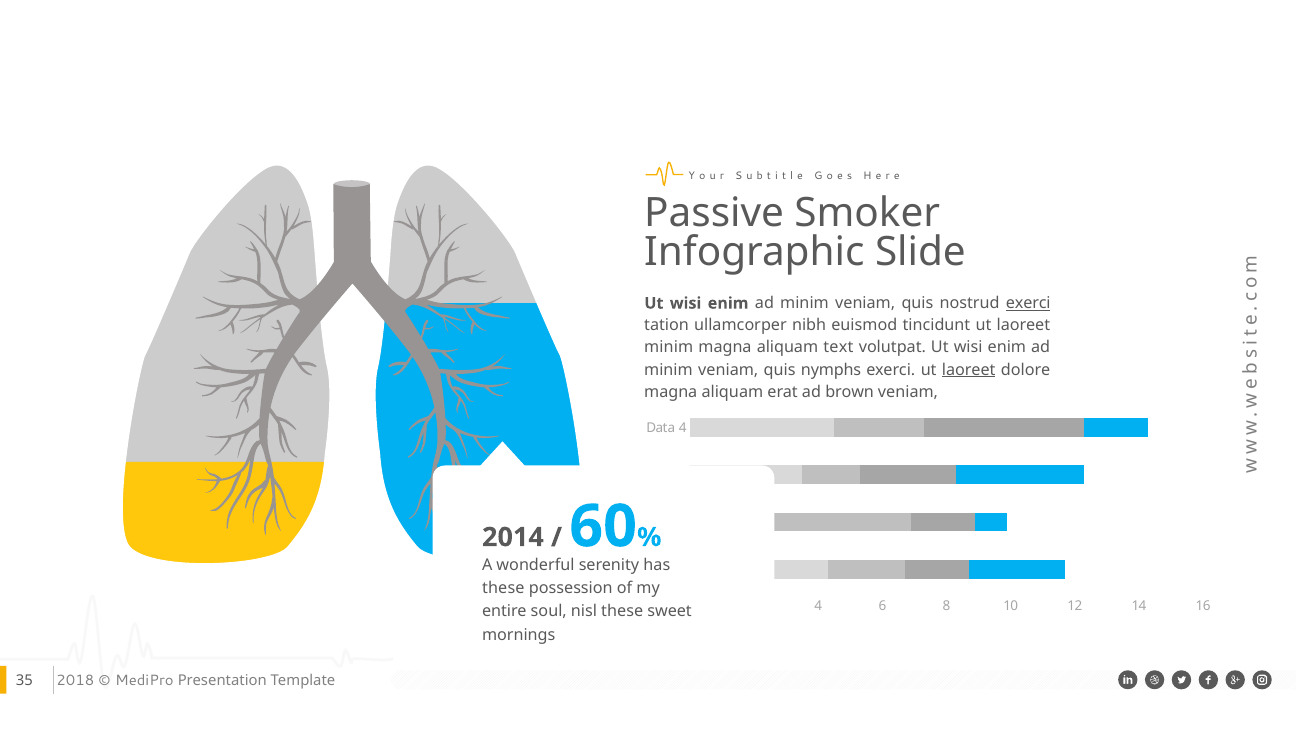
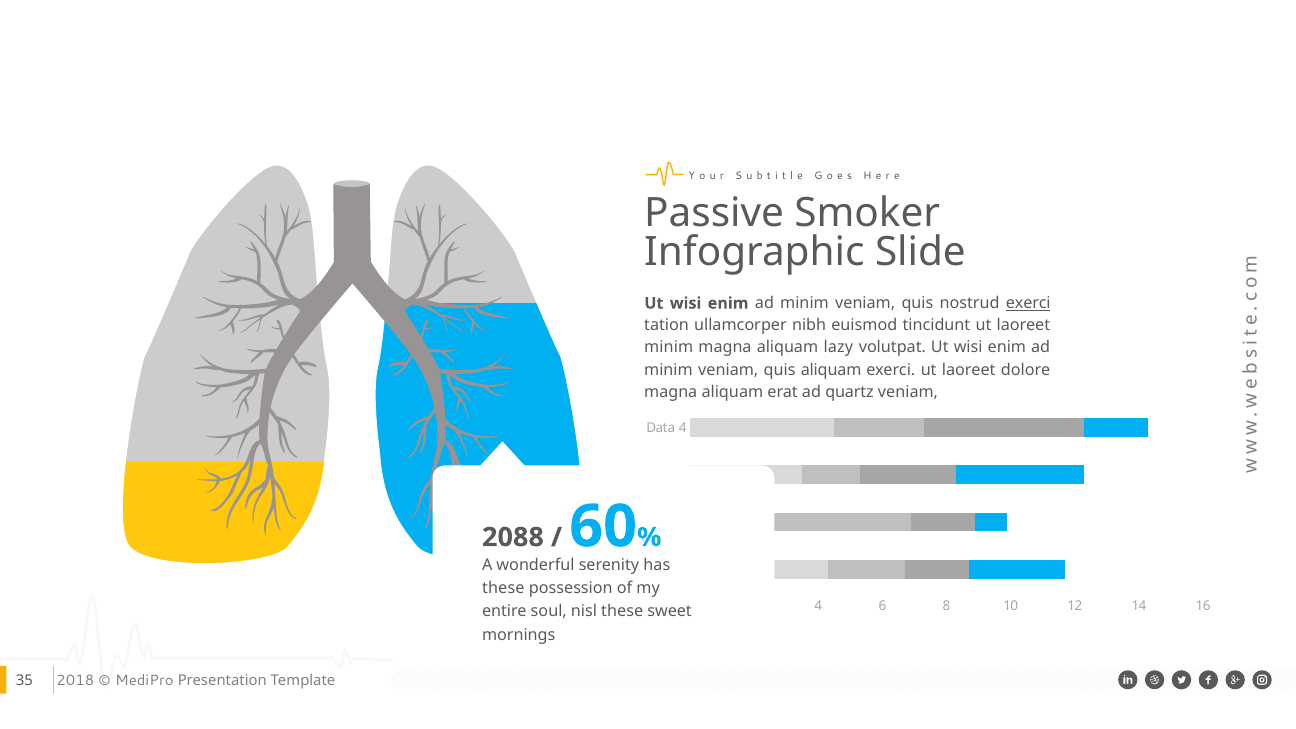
text: text -> lazy (838, 348)
quis nymphs: nymphs -> aliquam (831, 370)
laoreet underline: present -> none (969, 370)
brown: brown -> quartz (850, 392)
2014: 2014 -> 2088 (513, 537)
